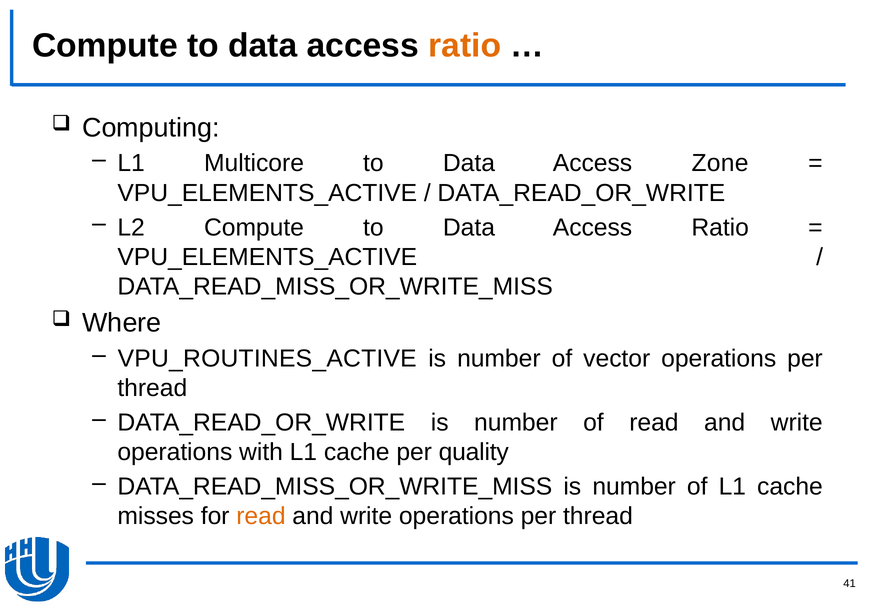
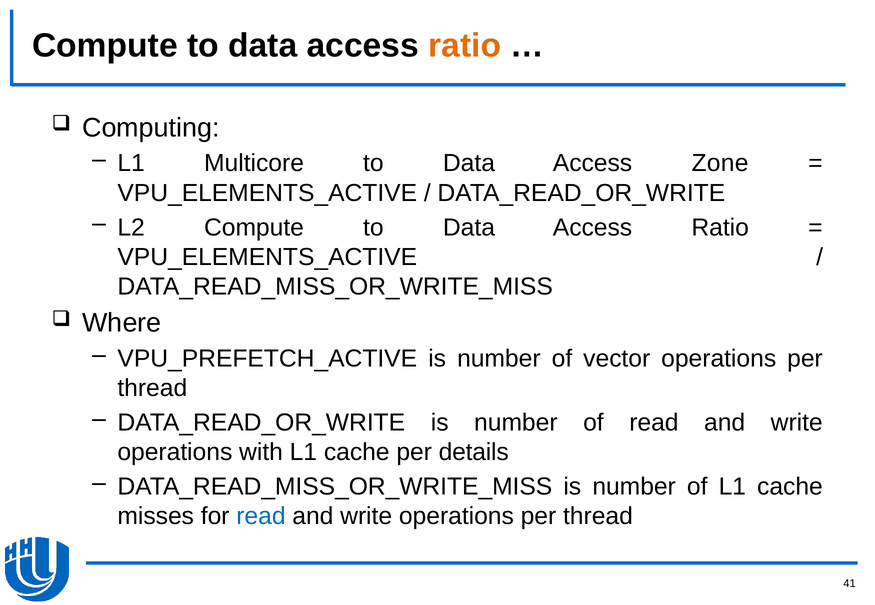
VPU_ROUTINES_ACTIVE: VPU_ROUTINES_ACTIVE -> VPU_PREFETCH_ACTIVE (267, 359)
quality: quality -> details (474, 453)
read colour: orange -> blue (261, 517)
